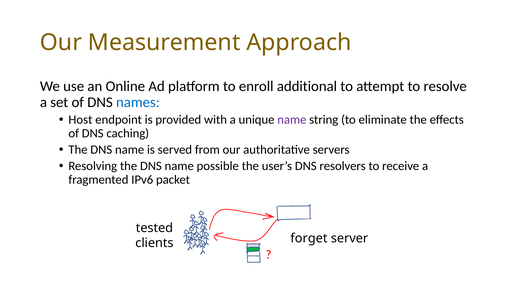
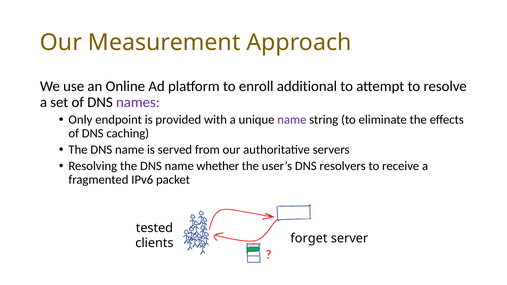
names colour: blue -> purple (138, 102)
Host: Host -> Only (80, 120)
possible: possible -> whether (218, 166)
